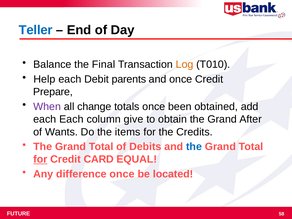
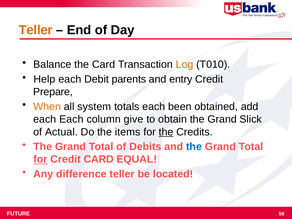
Teller colour: blue -> orange (36, 30)
the Final: Final -> Card (104, 64)
and once: once -> entry (181, 79)
When colour: purple -> orange (47, 107)
change: change -> system (94, 107)
totals once: once -> each (154, 107)
After: After -> Slick (251, 119)
Wants: Wants -> Actual (61, 132)
the underline: none -> present (166, 132)
difference once: once -> teller (122, 174)
